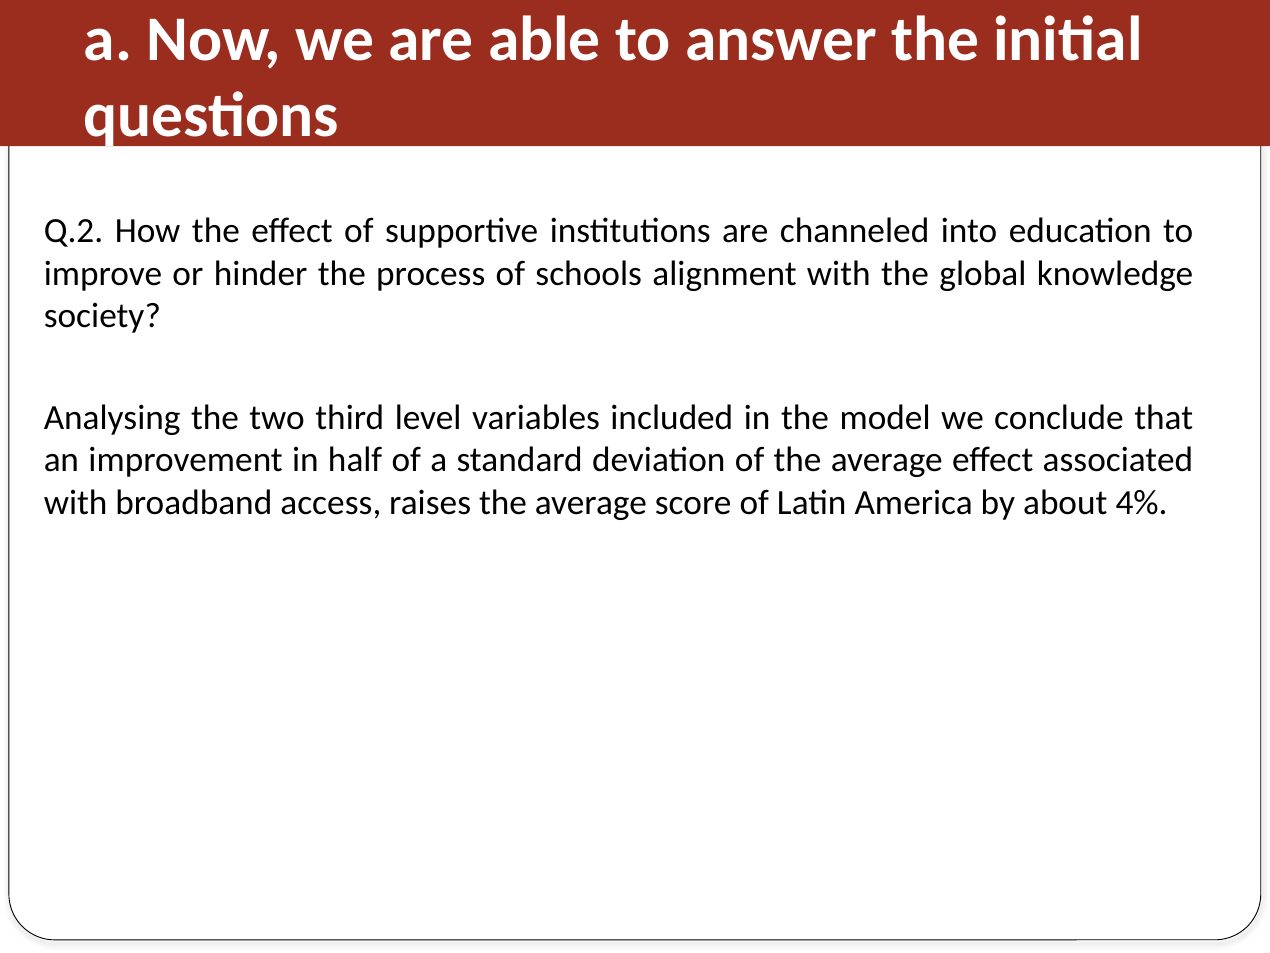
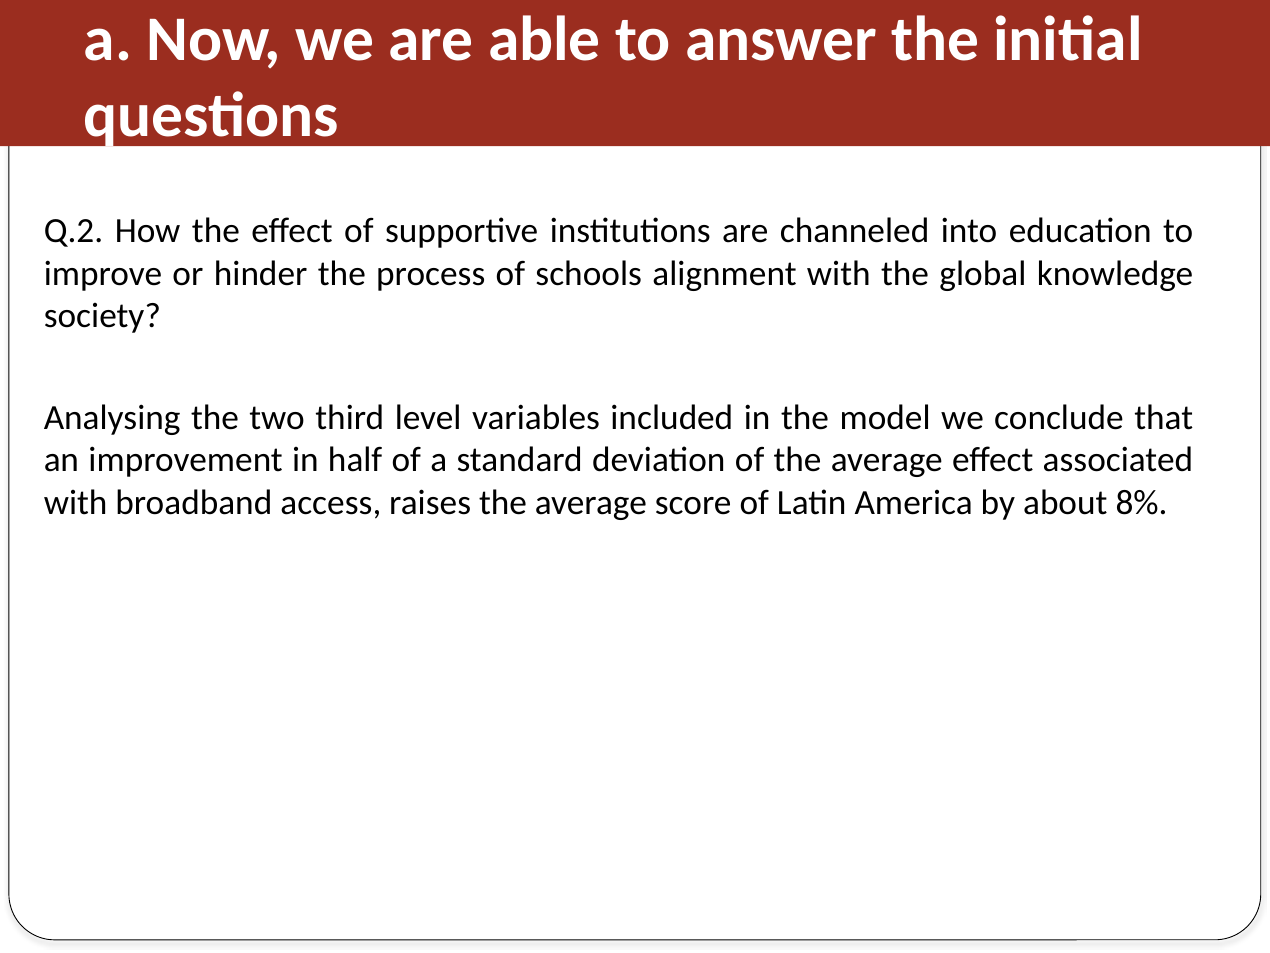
4%: 4% -> 8% (1142, 502)
